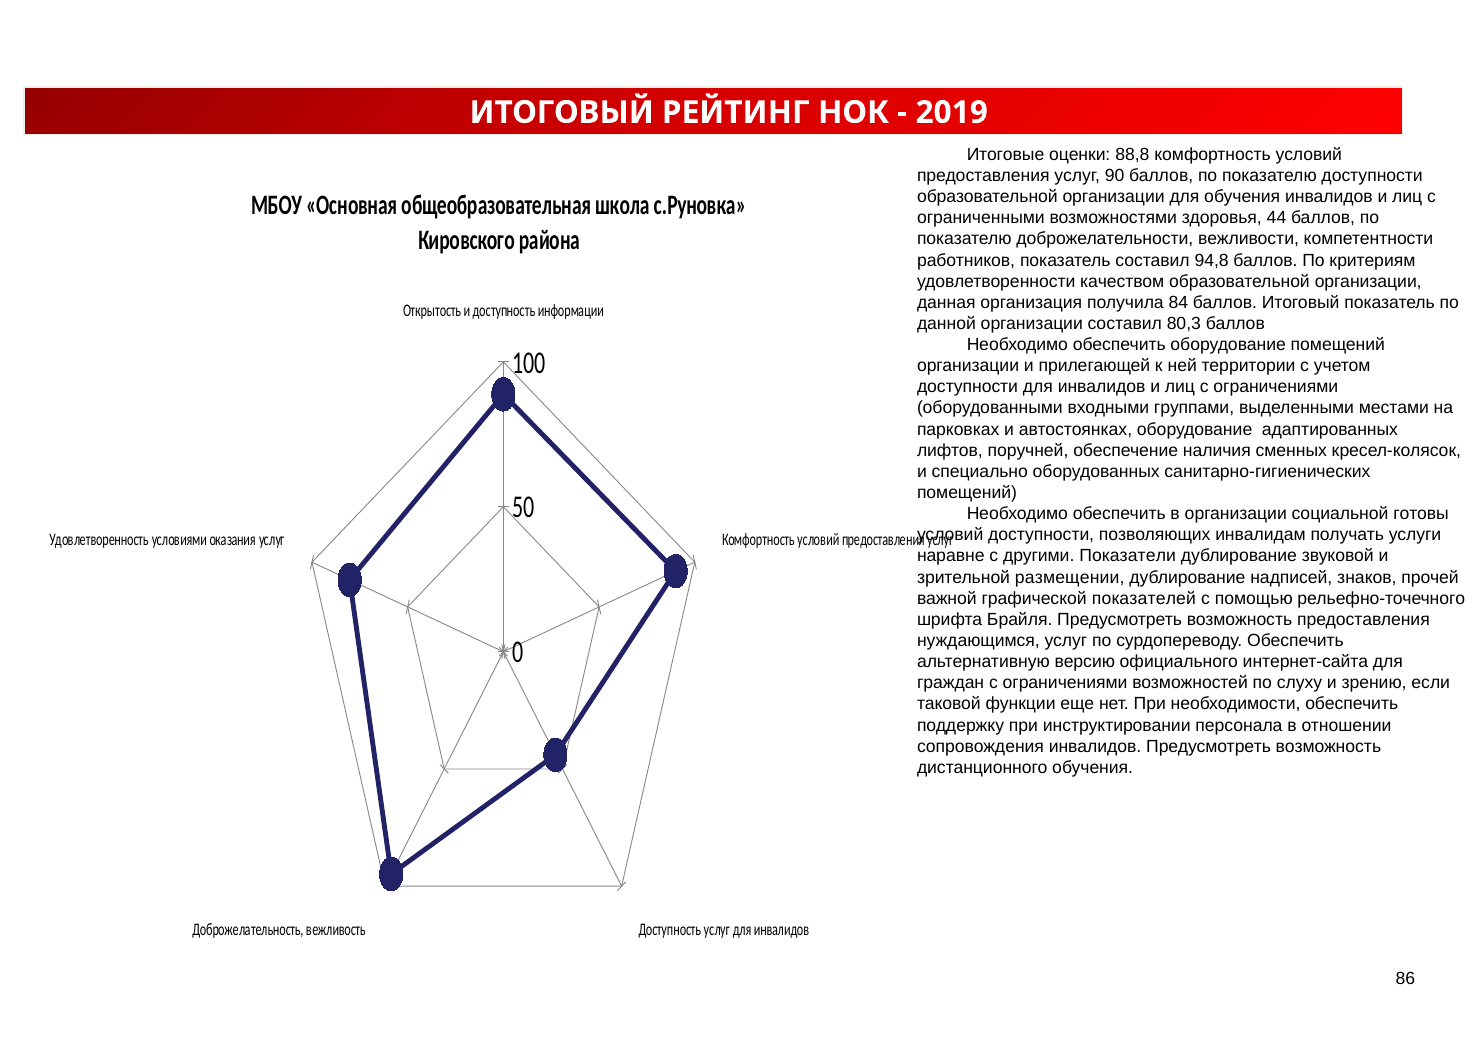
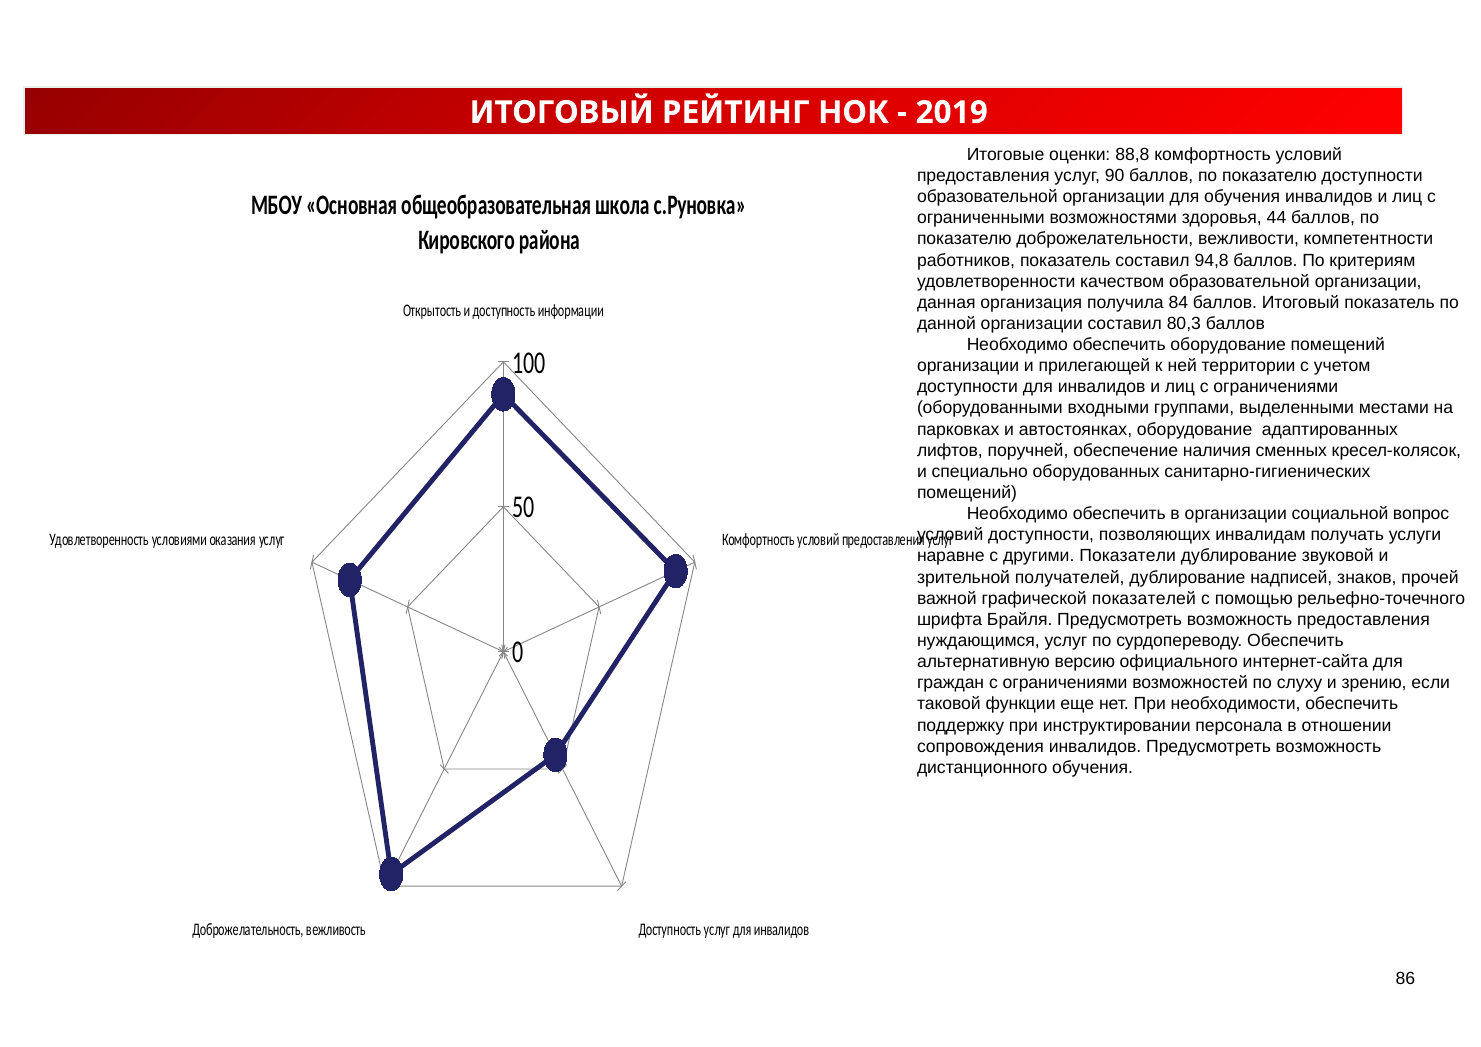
готовы: готовы -> вопрос (1421, 514)
размещении: размещении -> получателей (1070, 577)
